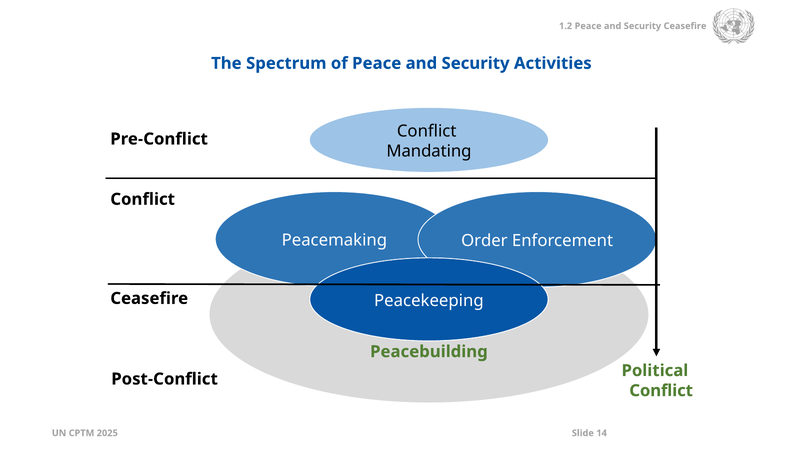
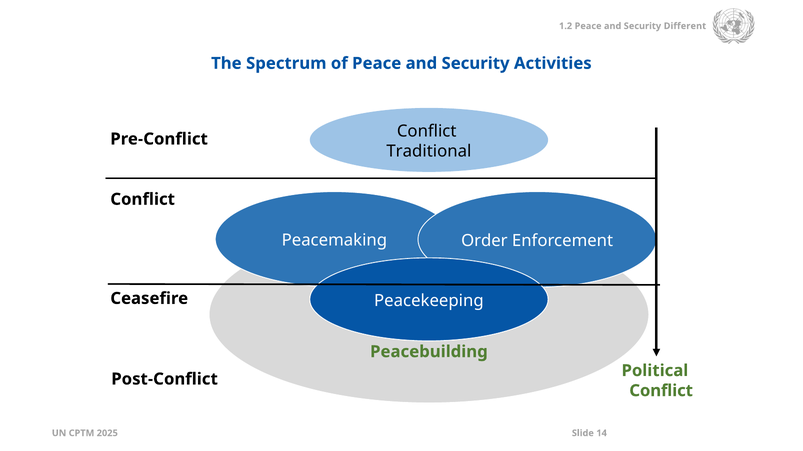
Security Ceasefire: Ceasefire -> Different (685, 26)
Mandating: Mandating -> Traditional (429, 151)
